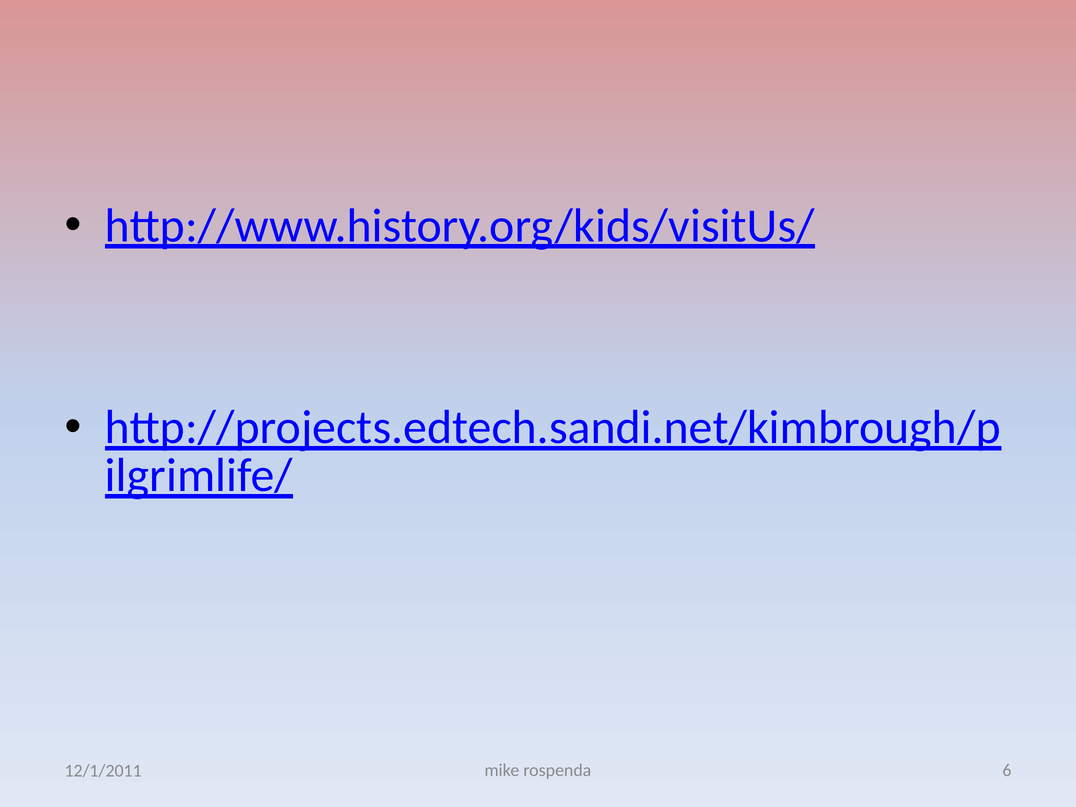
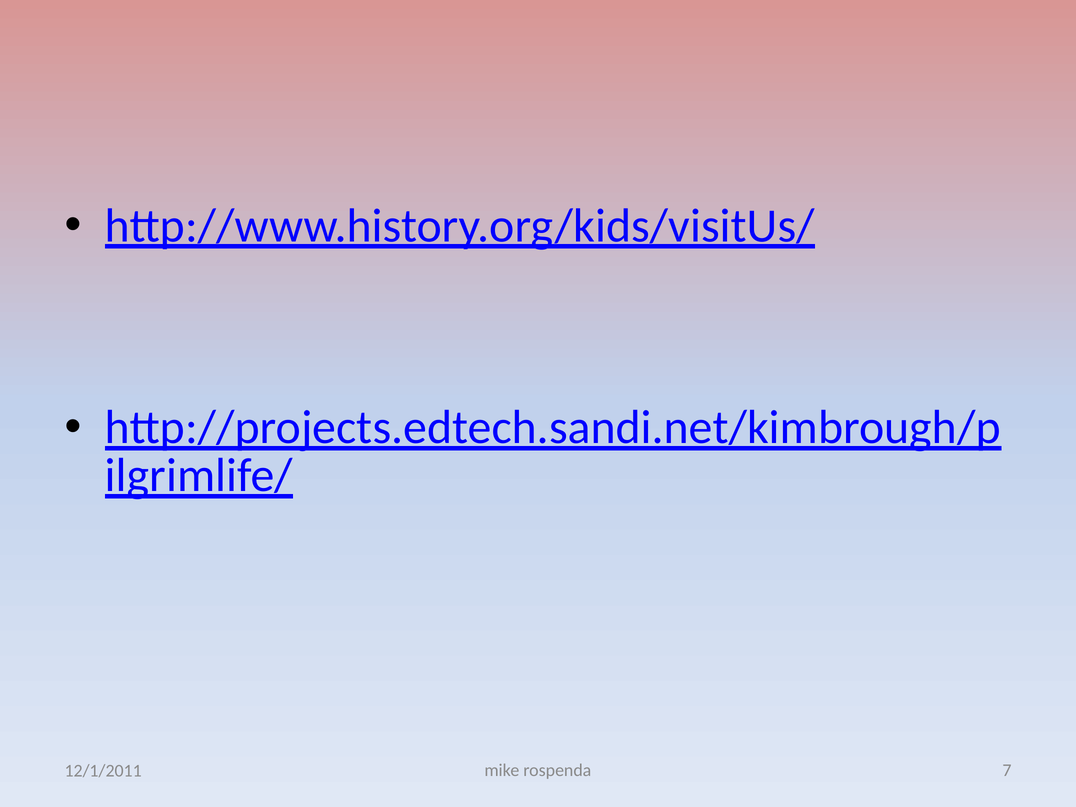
6: 6 -> 7 (1007, 771)
